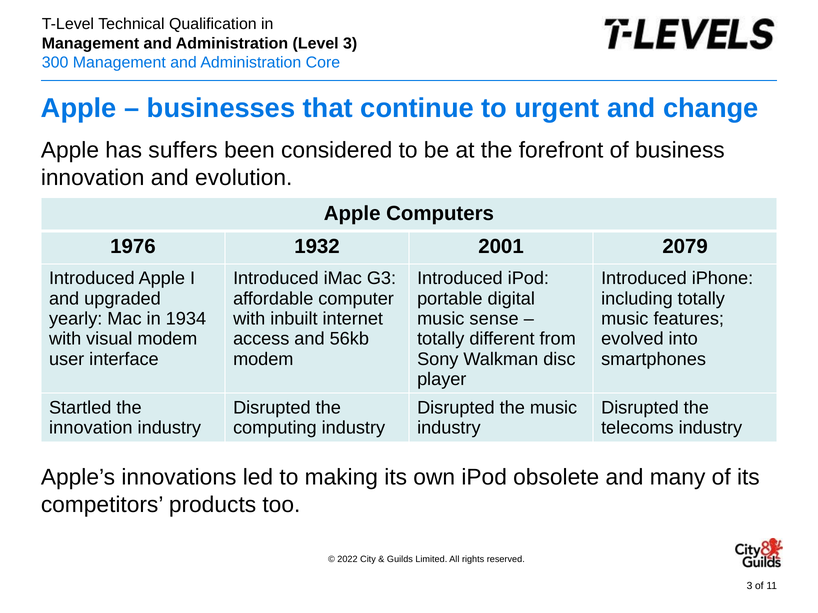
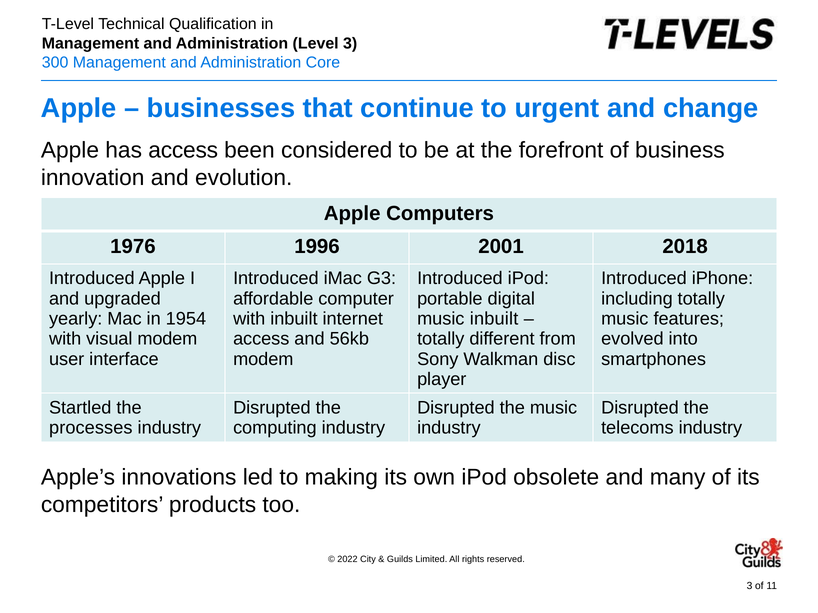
has suffers: suffers -> access (183, 150)
1932: 1932 -> 1996 (317, 247)
2079: 2079 -> 2018 (685, 247)
1934: 1934 -> 1954 (186, 319)
music sense: sense -> inbuilt (494, 319)
innovation: innovation -> processes (91, 428)
